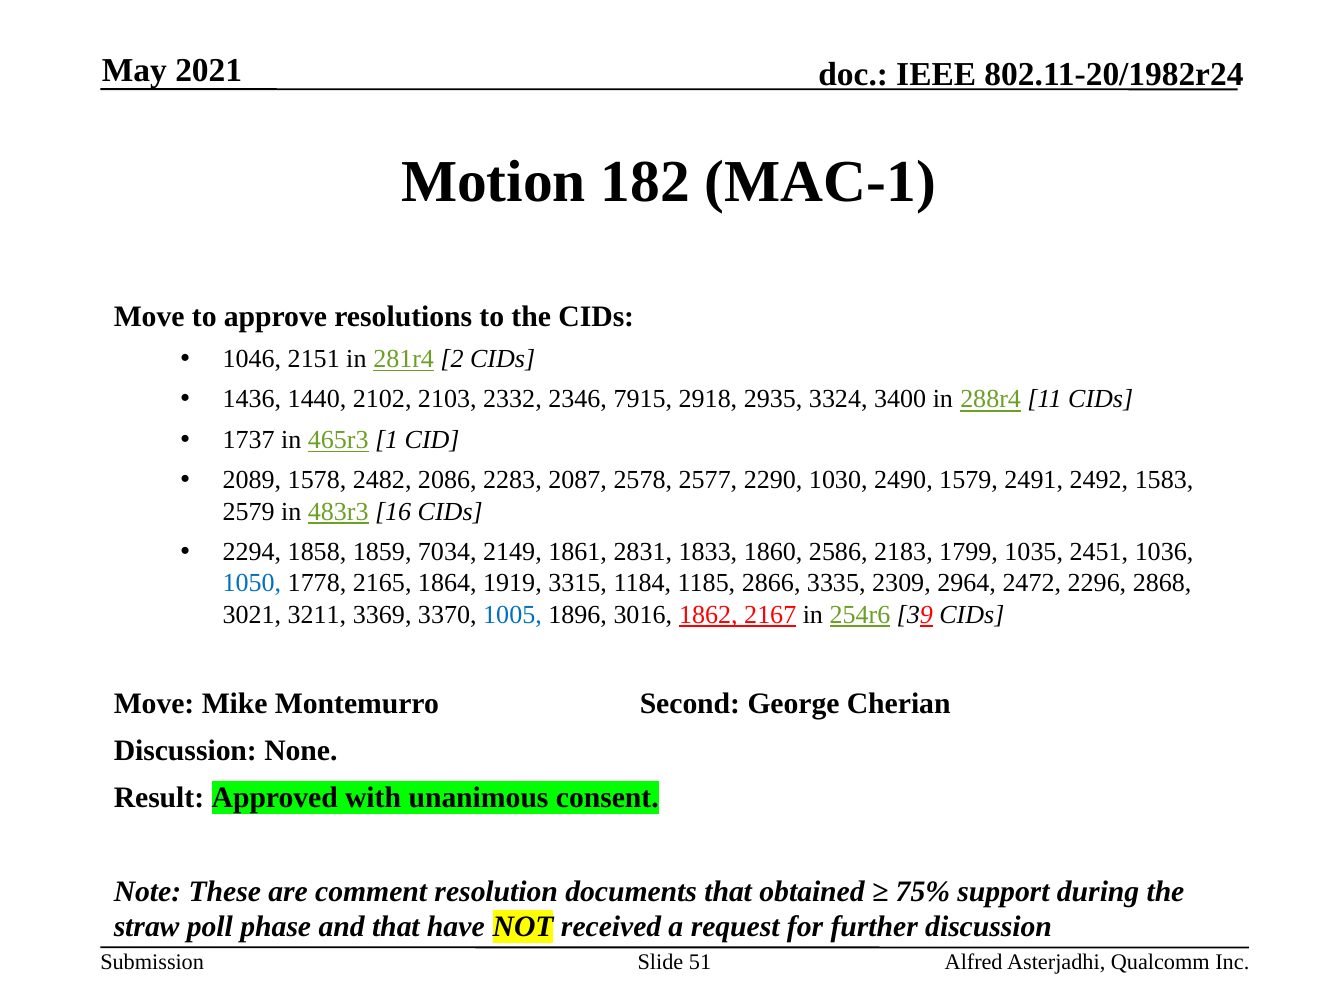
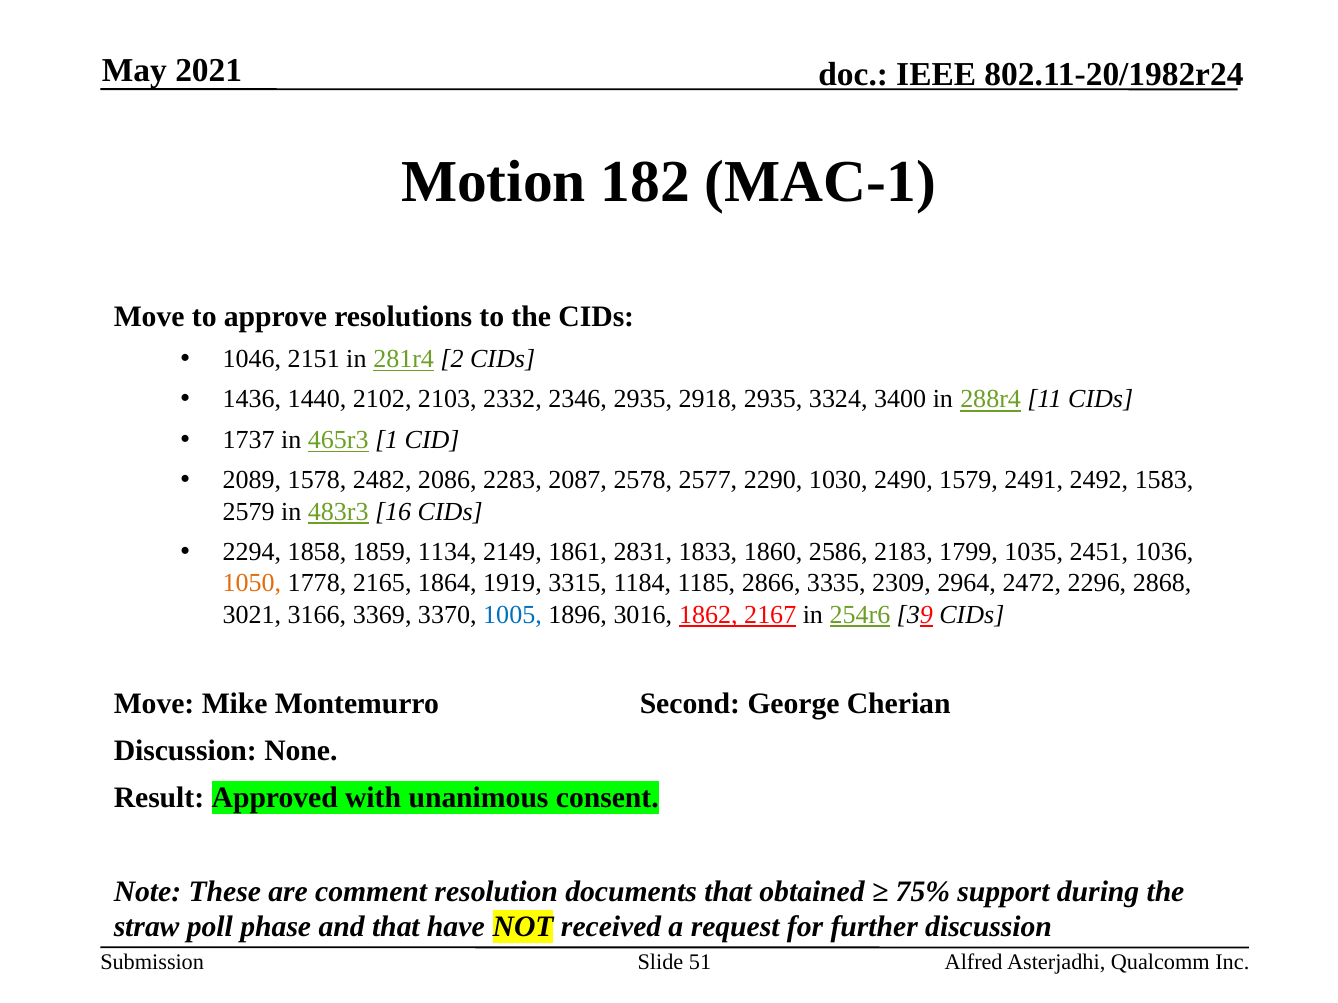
2346 7915: 7915 -> 2935 (643, 400)
7034: 7034 -> 1134 (447, 552)
1050 colour: blue -> orange (252, 584)
3211: 3211 -> 3166 (317, 615)
